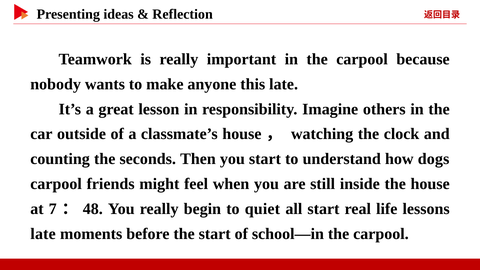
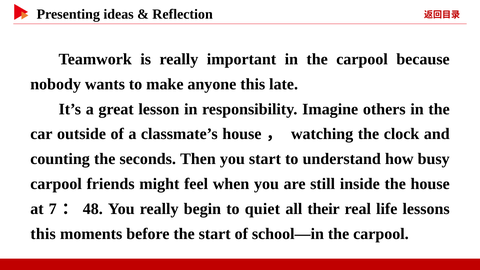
dogs: dogs -> busy (434, 159)
all start: start -> their (324, 209)
late: late -> this (43, 234)
